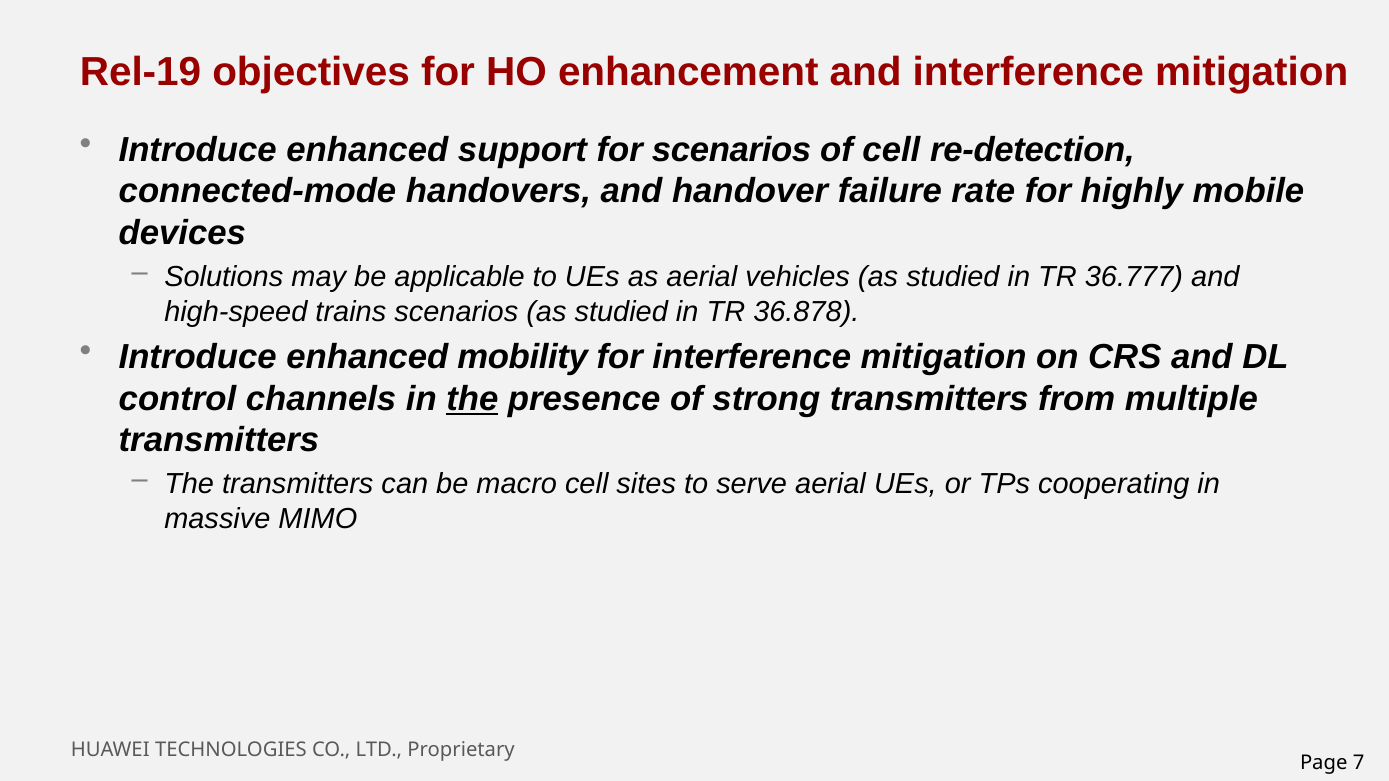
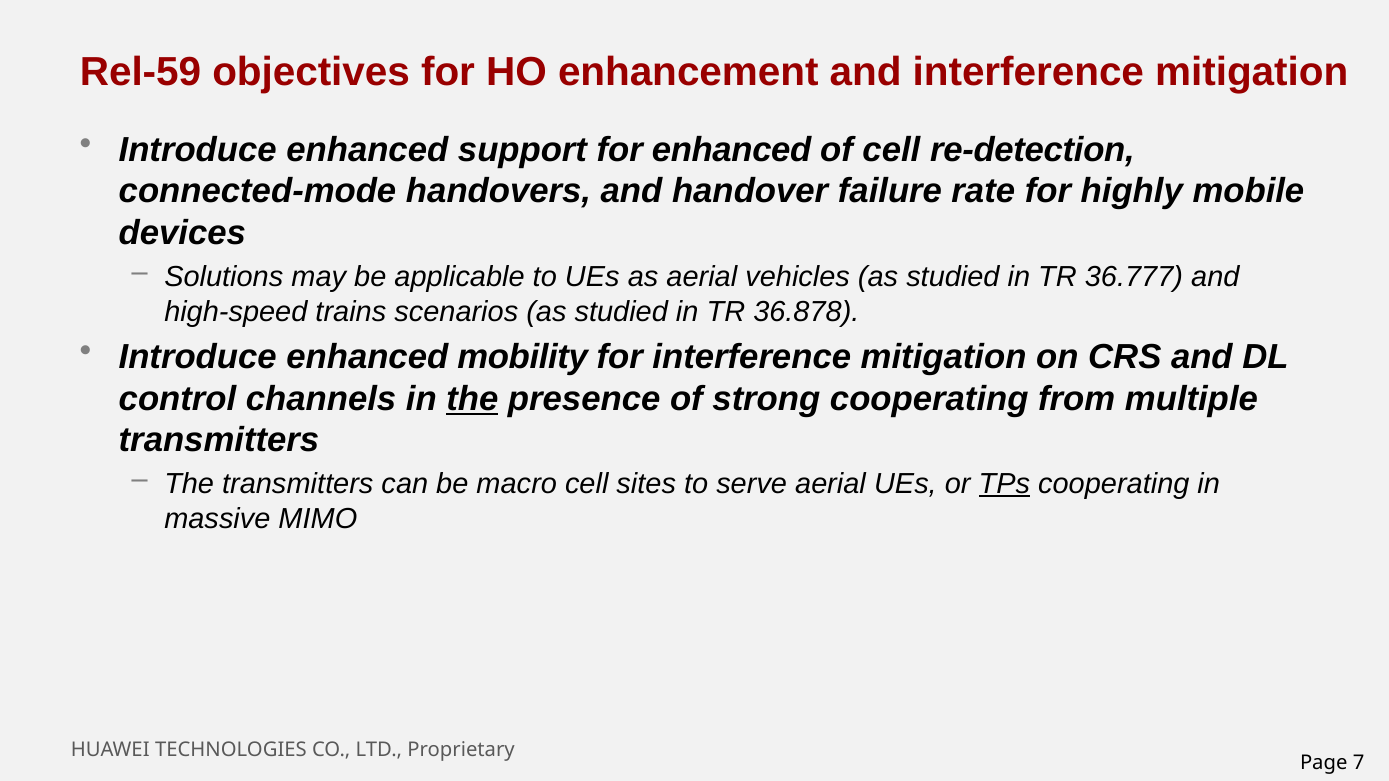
Rel-19: Rel-19 -> Rel-59 (140, 72)
for scenarios: scenarios -> enhanced (732, 150)
strong transmitters: transmitters -> cooperating (929, 399)
TPs underline: none -> present (1004, 484)
